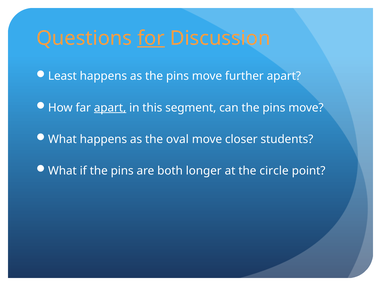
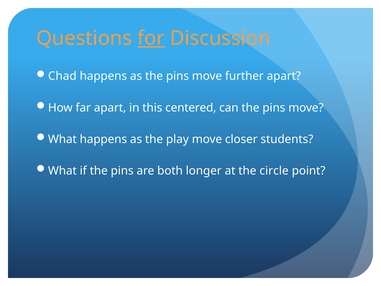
Least: Least -> Chad (62, 76)
apart underline: present -> none (110, 108)
segment: segment -> centered (191, 108)
oval: oval -> play (177, 139)
